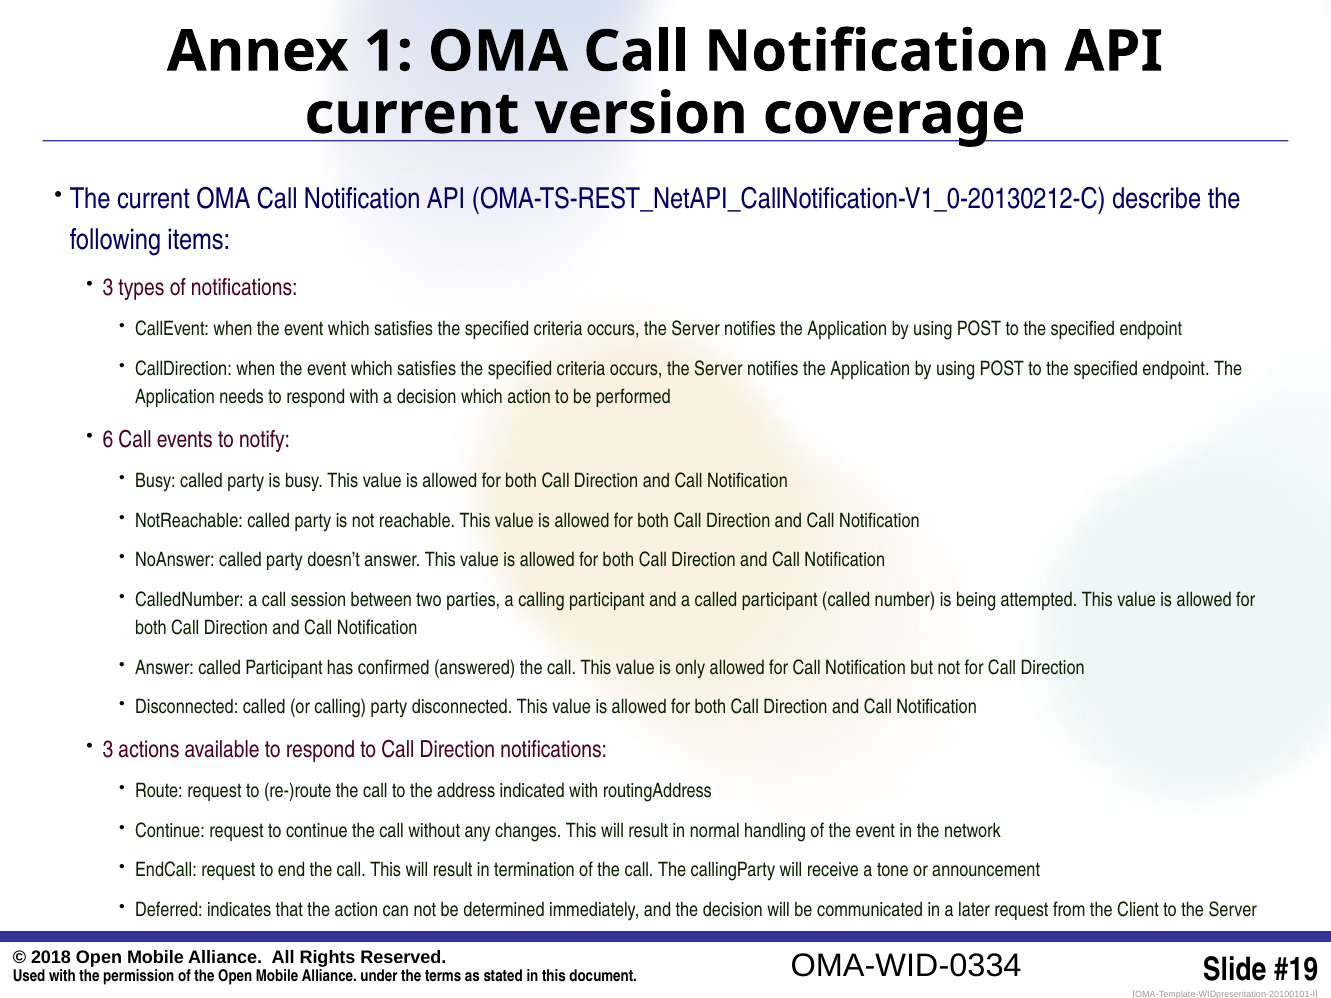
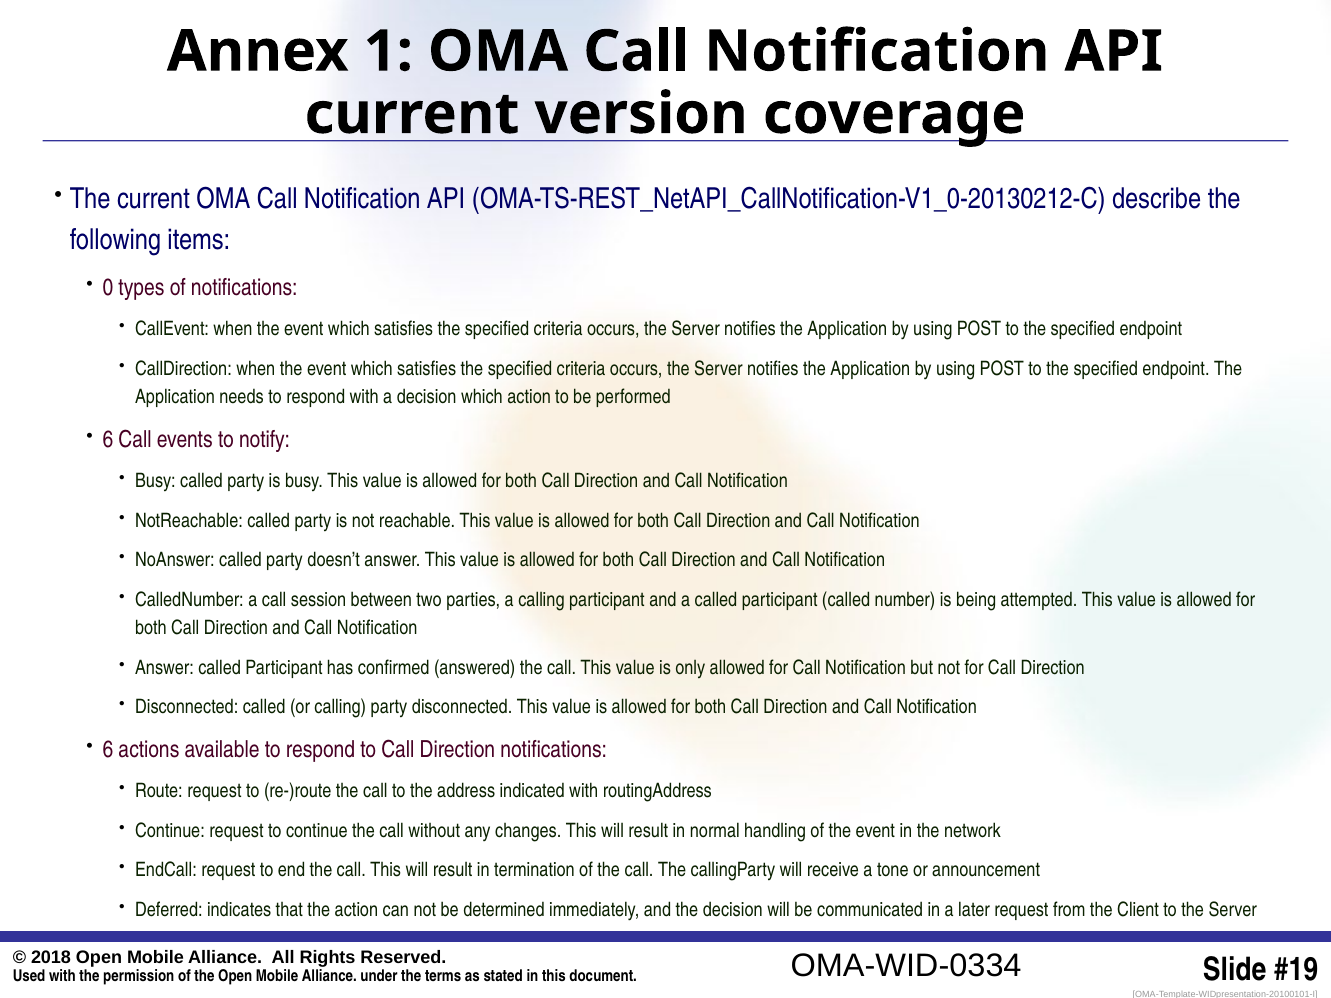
3: 3 -> 0 (108, 288)
3: 3 -> 6 (108, 750)
